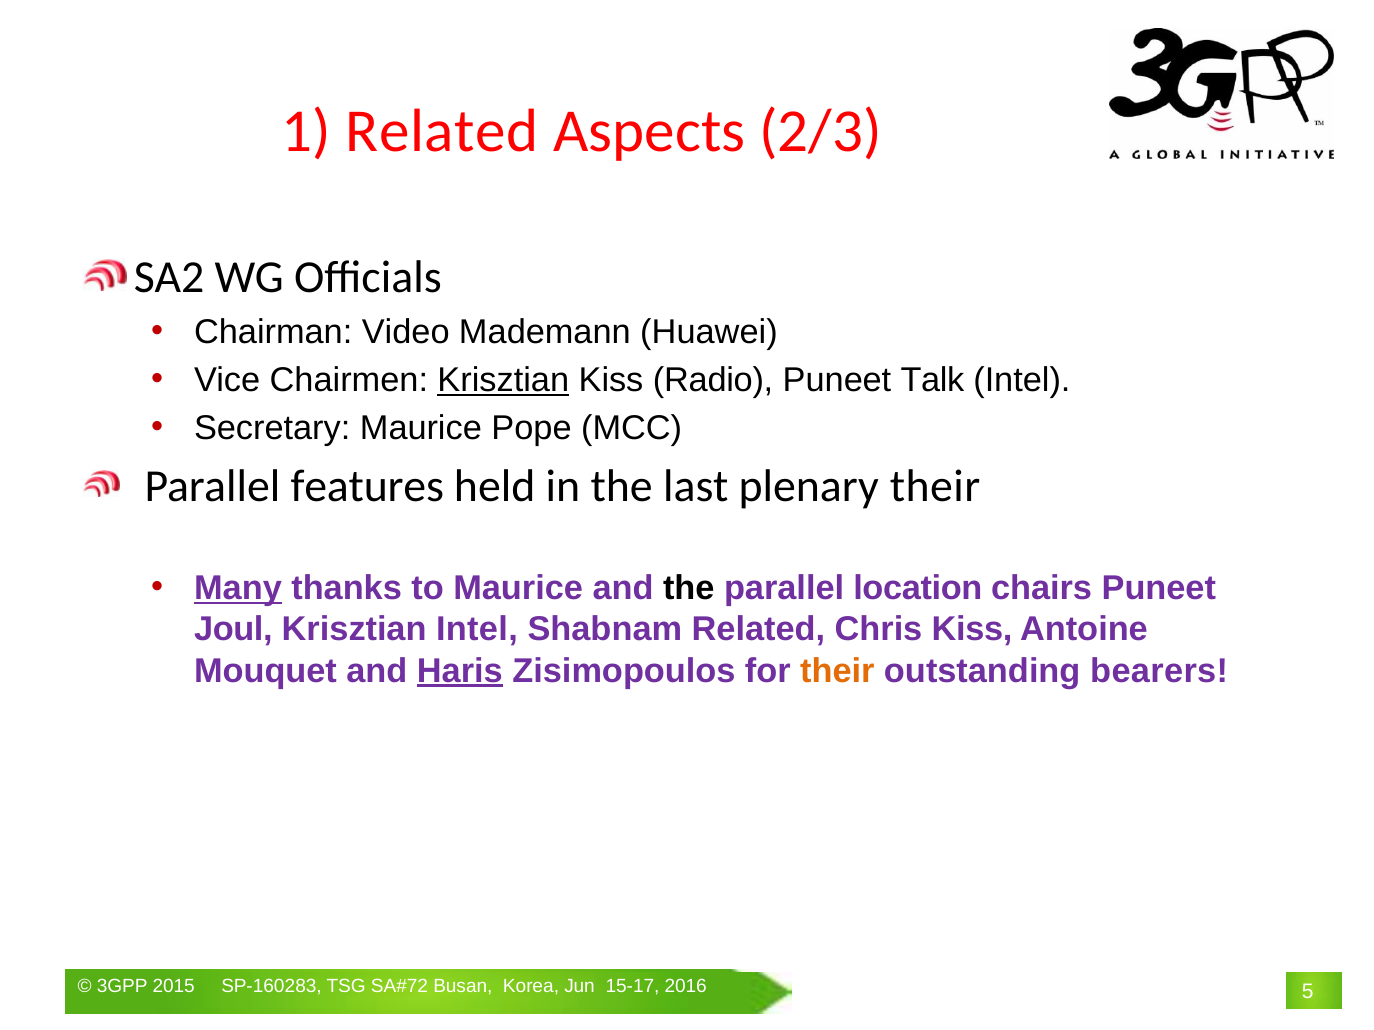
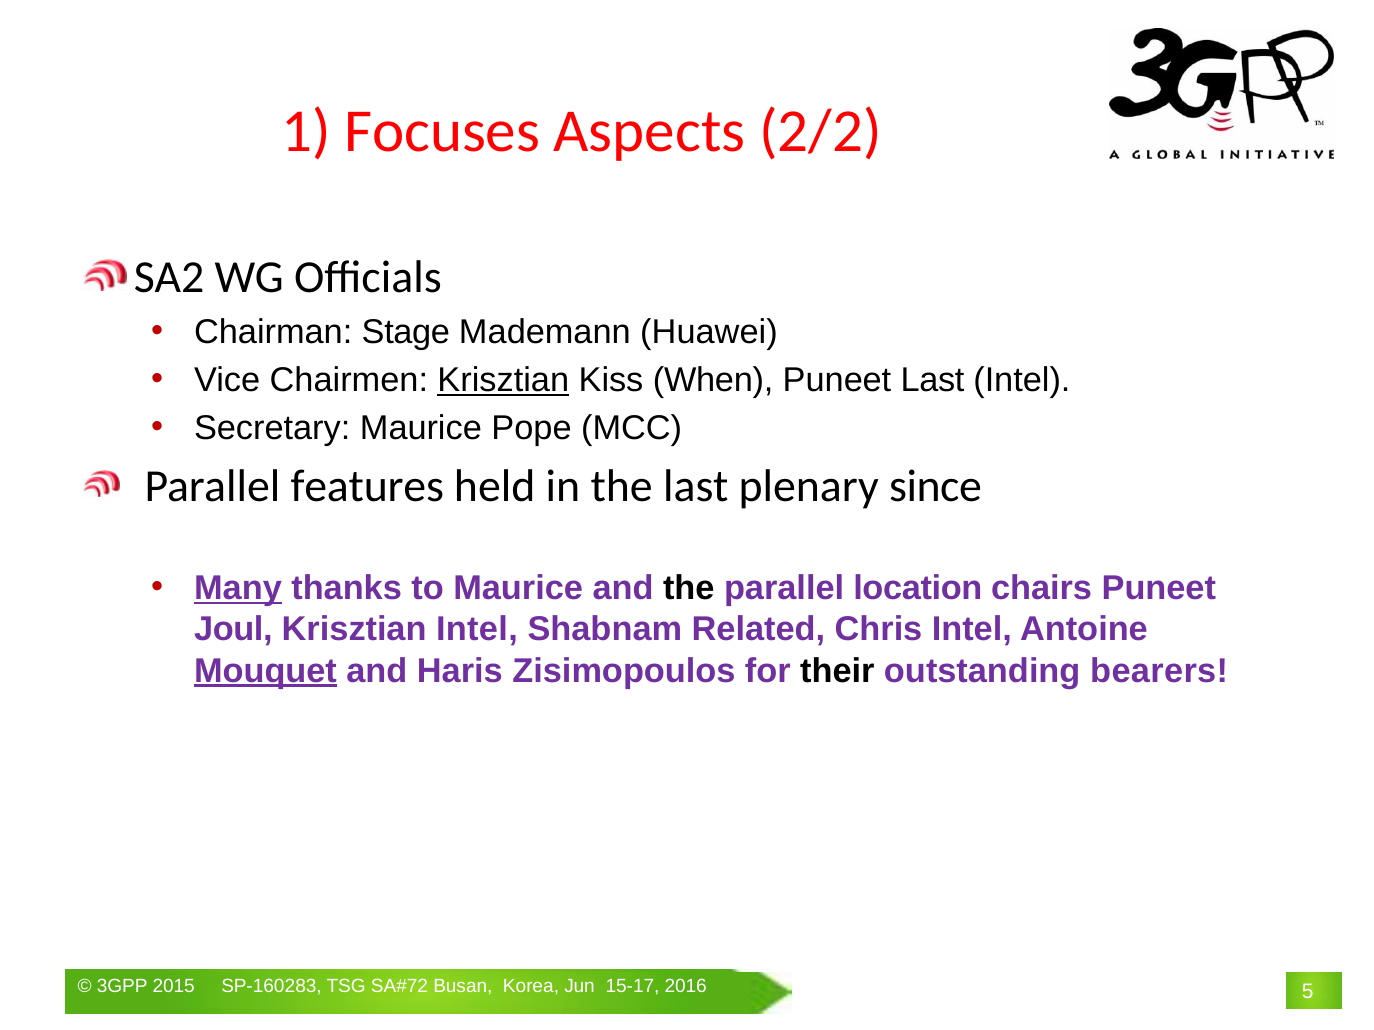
1 Related: Related -> Focuses (442, 131)
2/3: 2/3 -> 2/2 (821, 131)
Video: Video -> Stage (406, 332)
Radio: Radio -> When (713, 380)
Puneet Talk: Talk -> Last (932, 380)
plenary their: their -> since (935, 486)
Chris Kiss: Kiss -> Intel (972, 630)
Mouquet underline: none -> present (265, 671)
Haris underline: present -> none (460, 671)
their colour: orange -> black (837, 671)
